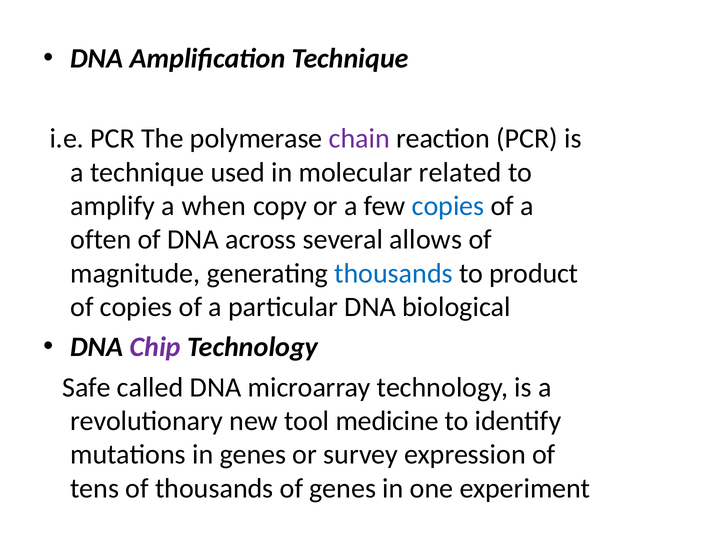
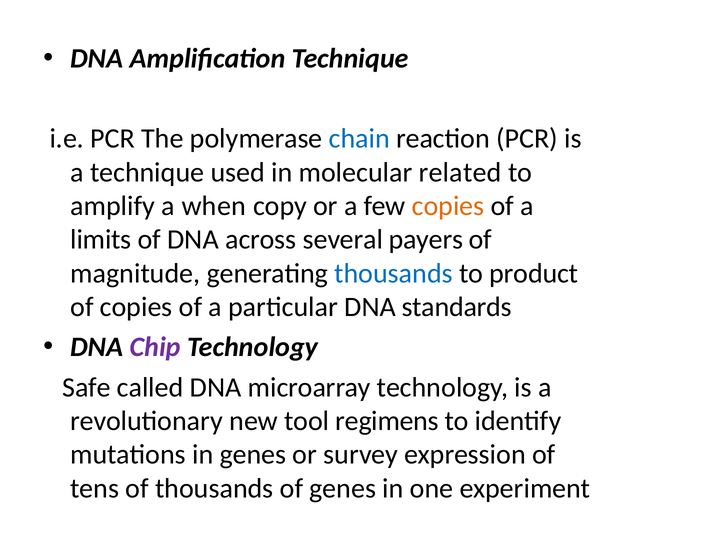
chain colour: purple -> blue (359, 139)
copies colour: blue -> orange (448, 206)
often: often -> limits (101, 240)
allows: allows -> payers (426, 240)
biological: biological -> standards (457, 307)
medicine: medicine -> regimens (387, 421)
